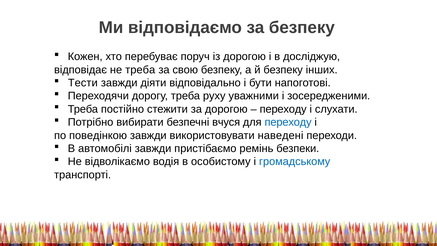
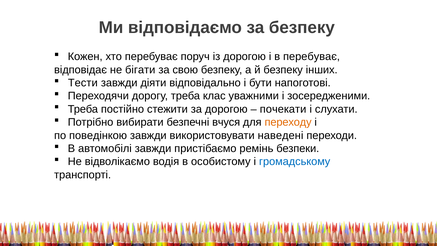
в досліджую: досліджую -> перебуває (312, 57)
не треба: треба -> бігати (140, 70)
руху: руху -> клас (214, 96)
переходу: переходу -> почекати (283, 109)
переходу colour: blue -> orange (288, 122)
